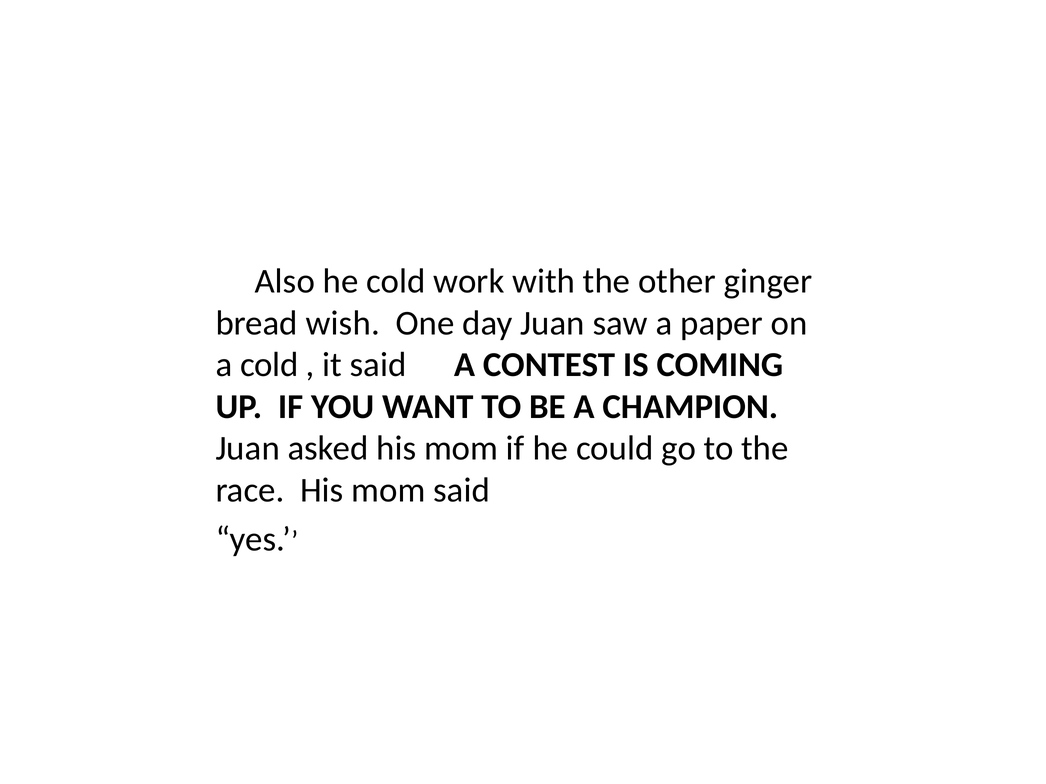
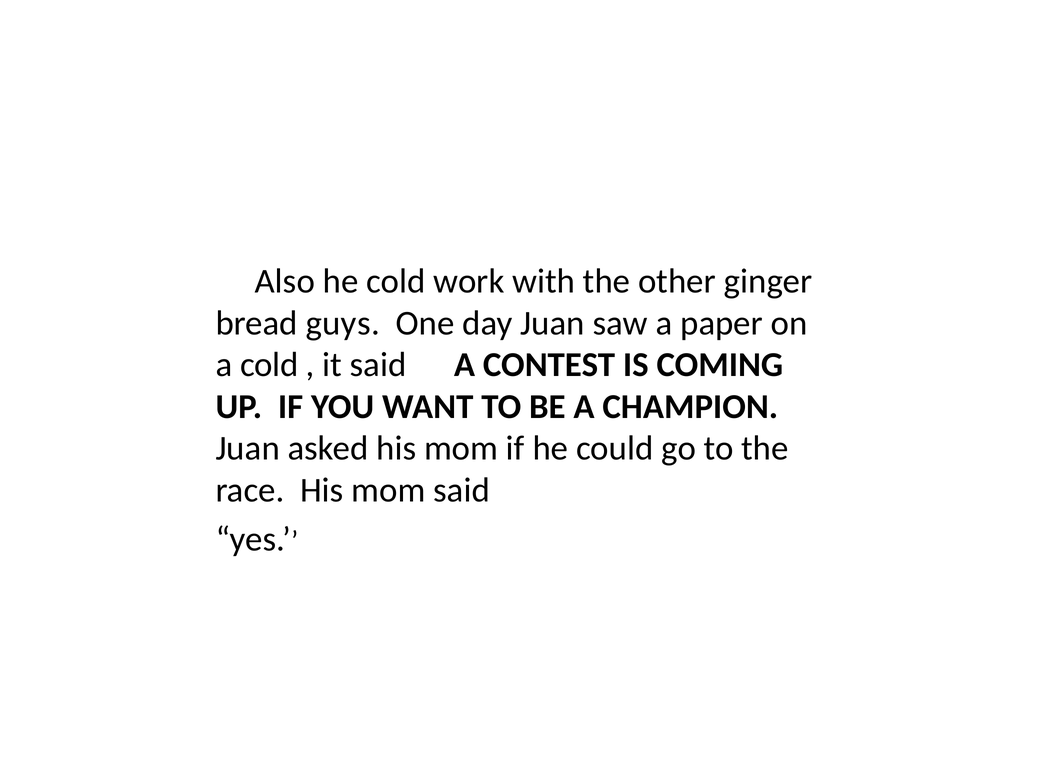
wish: wish -> guys (343, 323)
